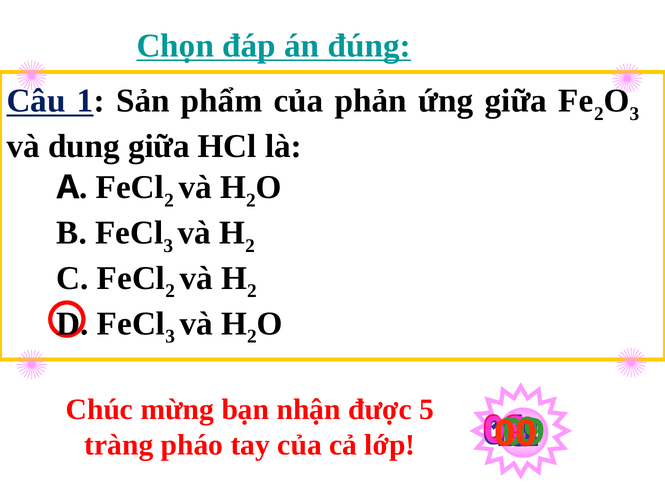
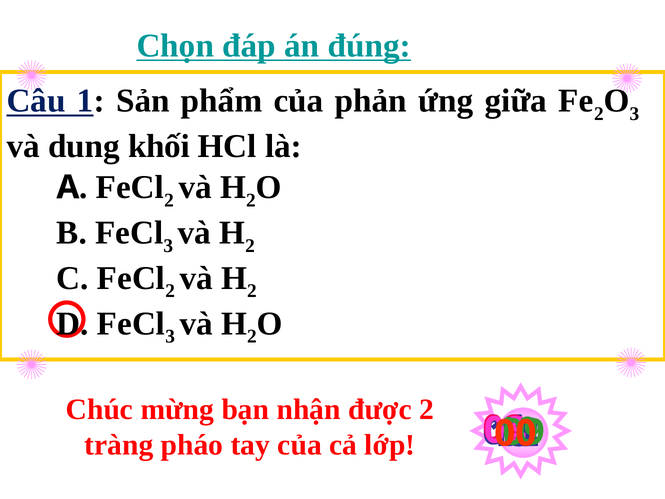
dung giữa: giữa -> khối (159, 146)
được 5: 5 -> 2 (427, 409)
